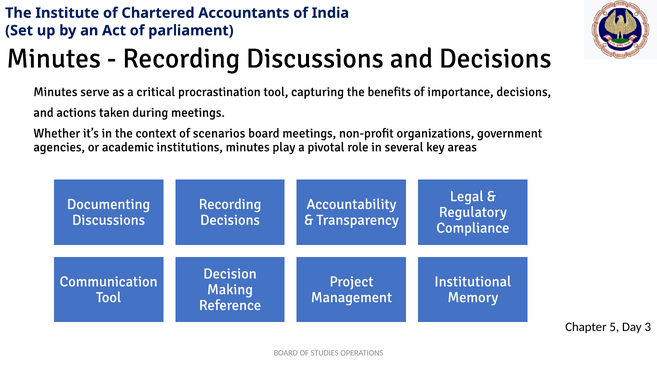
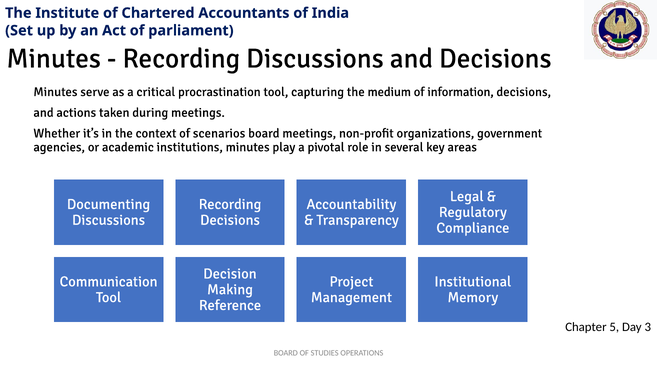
benefits: benefits -> medium (389, 92)
importance: importance -> information (461, 92)
